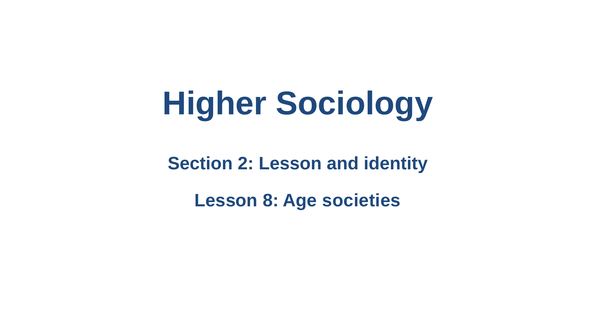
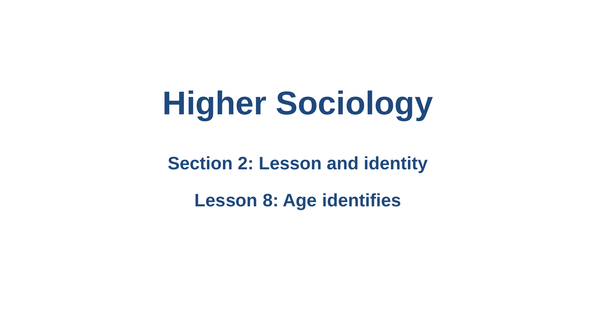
societies: societies -> identifies (362, 201)
